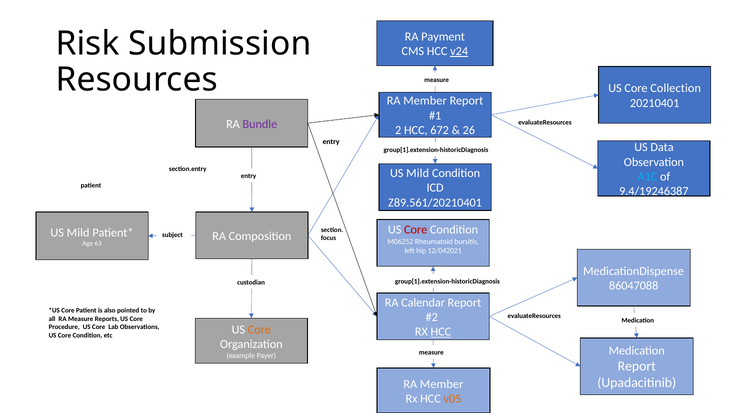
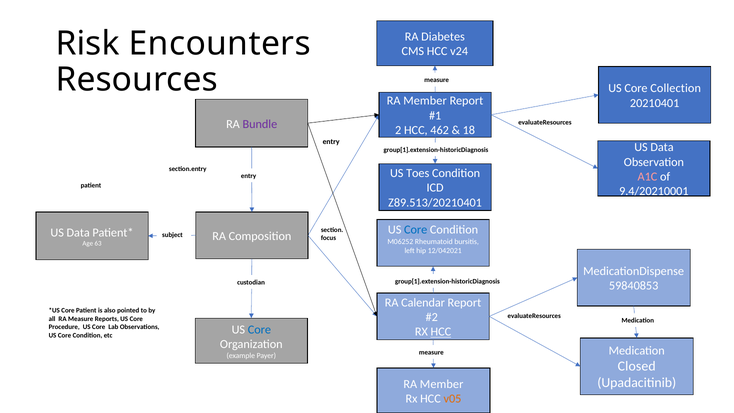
Payment: Payment -> Diabetes (443, 37)
Submission: Submission -> Encounters (220, 43)
v24 underline: present -> none (459, 51)
672: 672 -> 462 (440, 130)
26: 26 -> 18 (469, 130)
Mild: Mild -> Toes (418, 173)
A1C colour: light blue -> pink (647, 177)
9.4/19246387: 9.4/19246387 -> 9.4/20210001 (654, 191)
Z89.561/20210401: Z89.561/20210401 -> Z89.513/20210401 (435, 202)
Core colour: red -> blue (416, 230)
Mild: Mild -> Data (78, 233)
86047088: 86047088 -> 59840853 (634, 286)
Core colour: orange -> blue (259, 329)
Report: Report -> Closed (637, 366)
